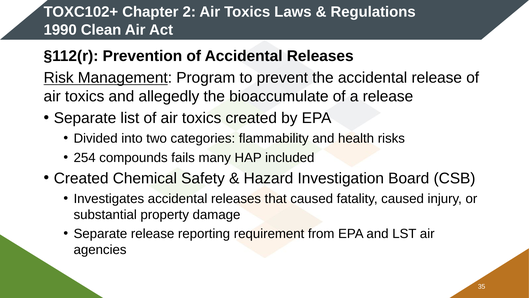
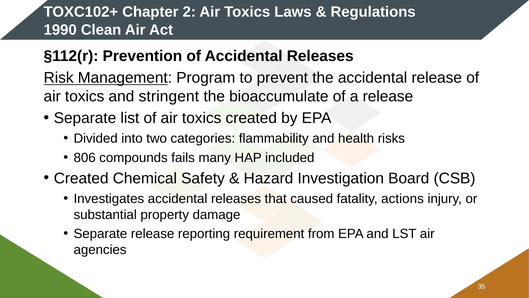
allegedly: allegedly -> stringent (169, 96)
254: 254 -> 806 (85, 158)
fatality caused: caused -> actions (403, 198)
